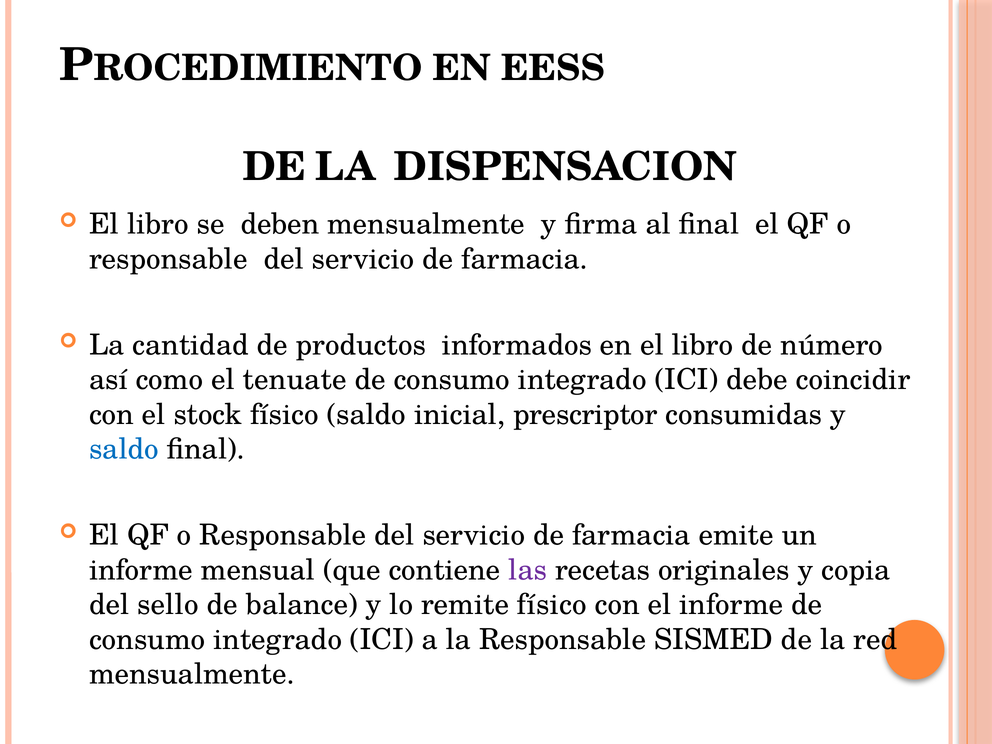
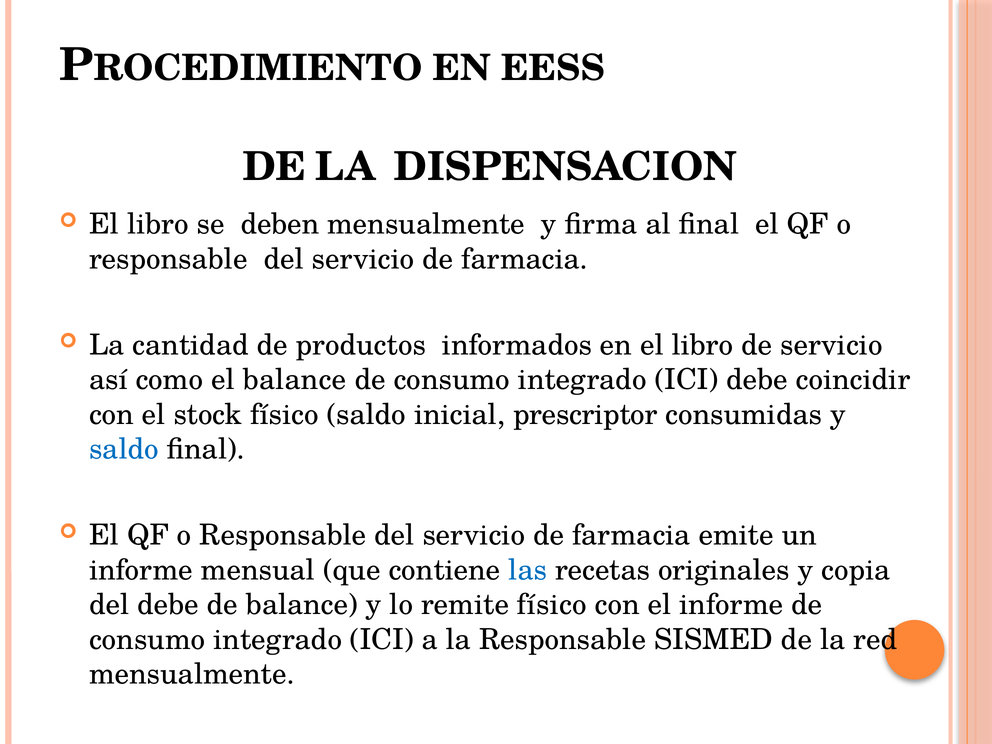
de número: número -> servicio (832, 345)
el tenuate: tenuate -> balance (295, 380)
las colour: purple -> blue (528, 570)
del sello: sello -> debe (168, 605)
